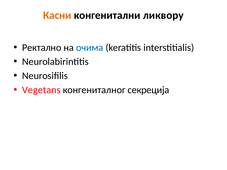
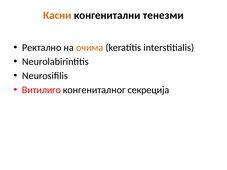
ликвору: ликвору -> тенезми (163, 15)
очима colour: blue -> orange (90, 48)
Vegetans: Vegetans -> Витилиго (41, 90)
